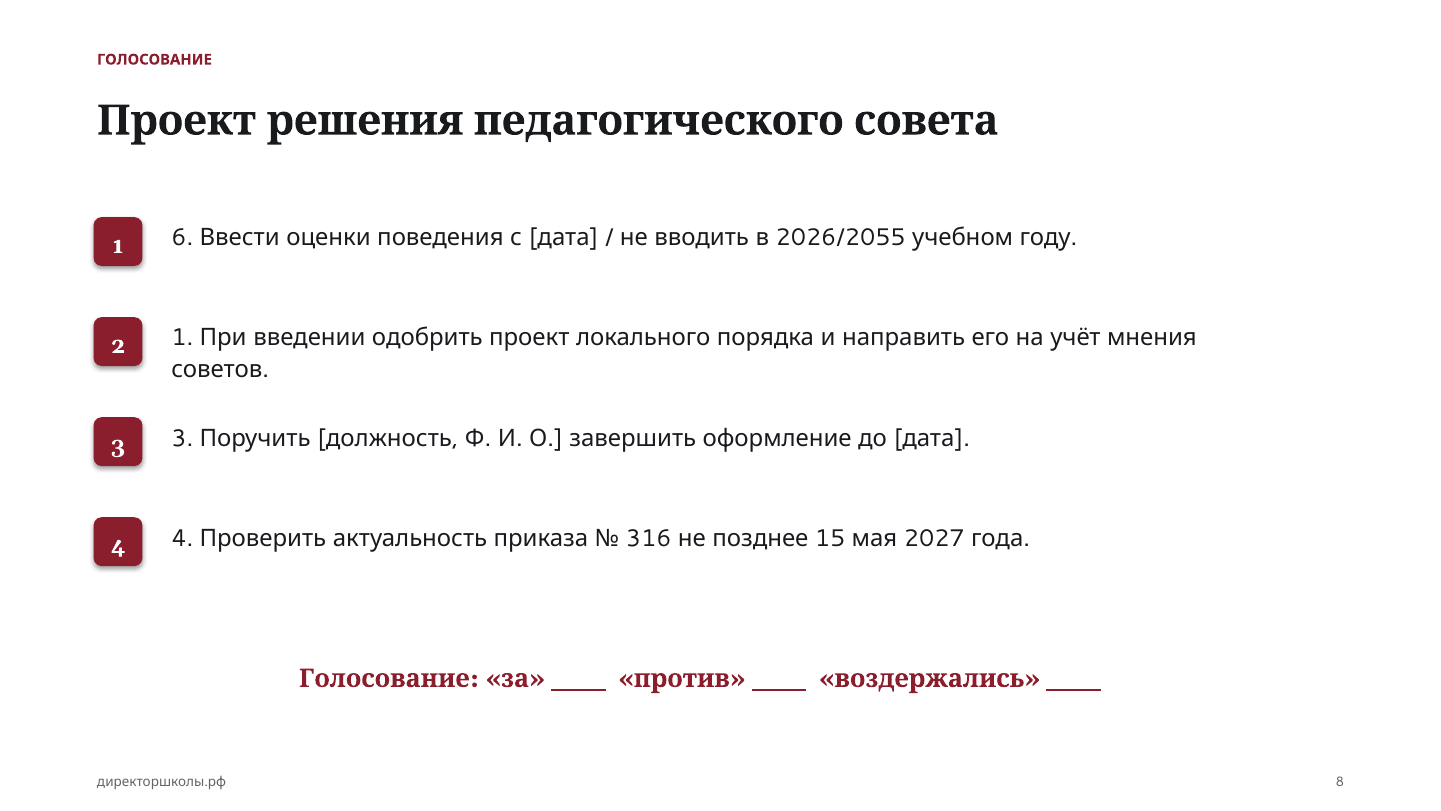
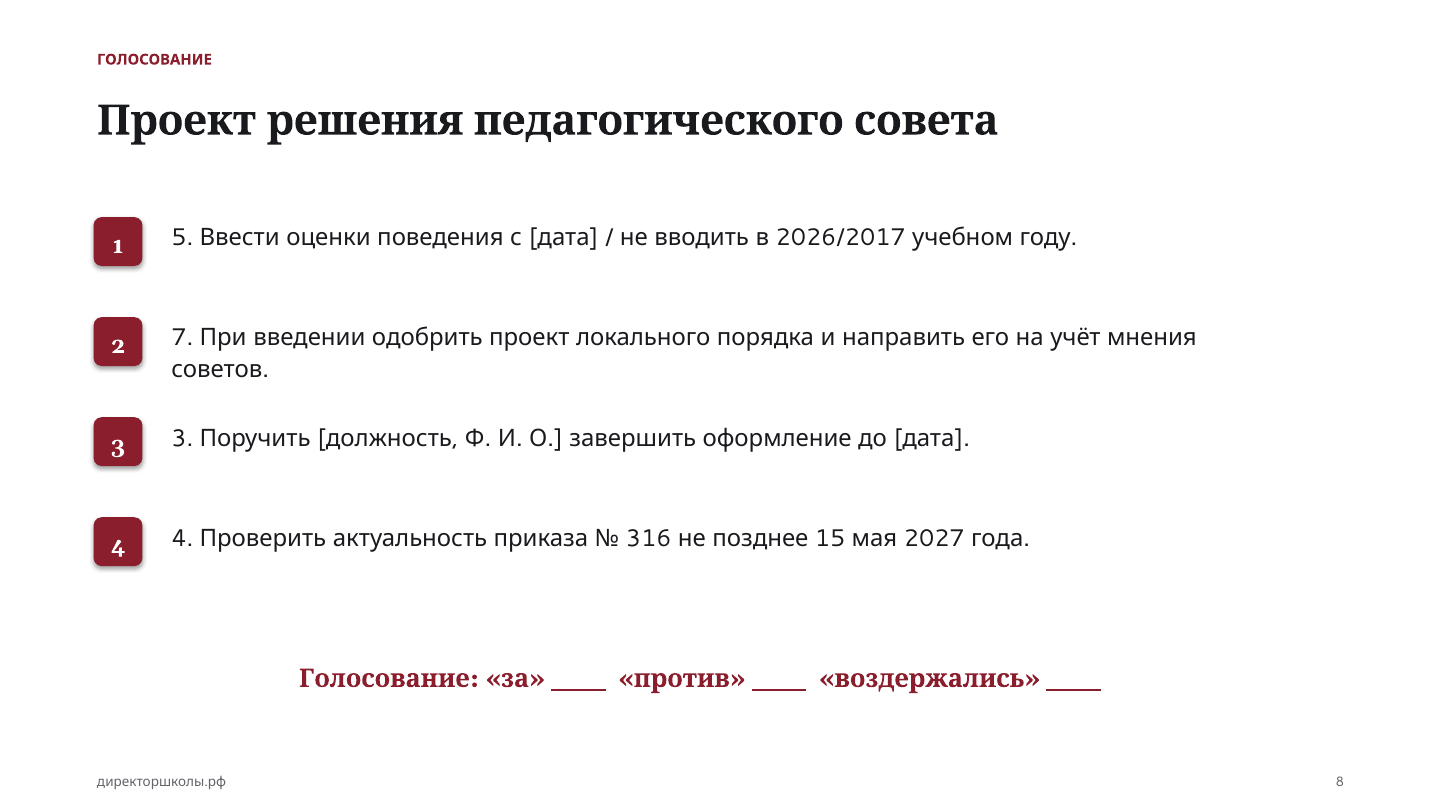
6: 6 -> 5 (182, 238)
2026/2055: 2026/2055 -> 2026/2017 (841, 238)
2 1: 1 -> 7 (182, 338)
